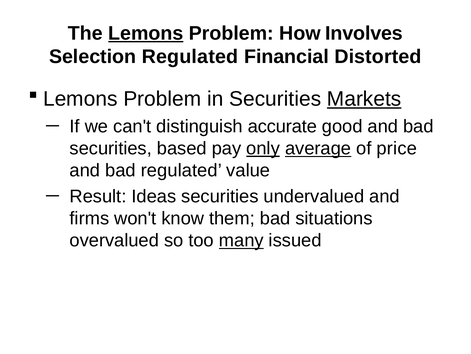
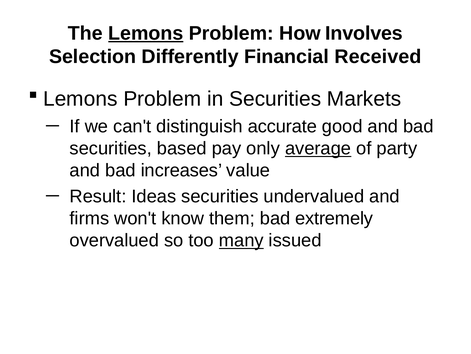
Selection Regulated: Regulated -> Differently (190, 57)
Distorted: Distorted -> Received (378, 57)
Markets underline: present -> none (364, 99)
only underline: present -> none (263, 148)
price: price -> party (397, 148)
bad regulated: regulated -> increases (181, 170)
situations: situations -> extremely (334, 218)
